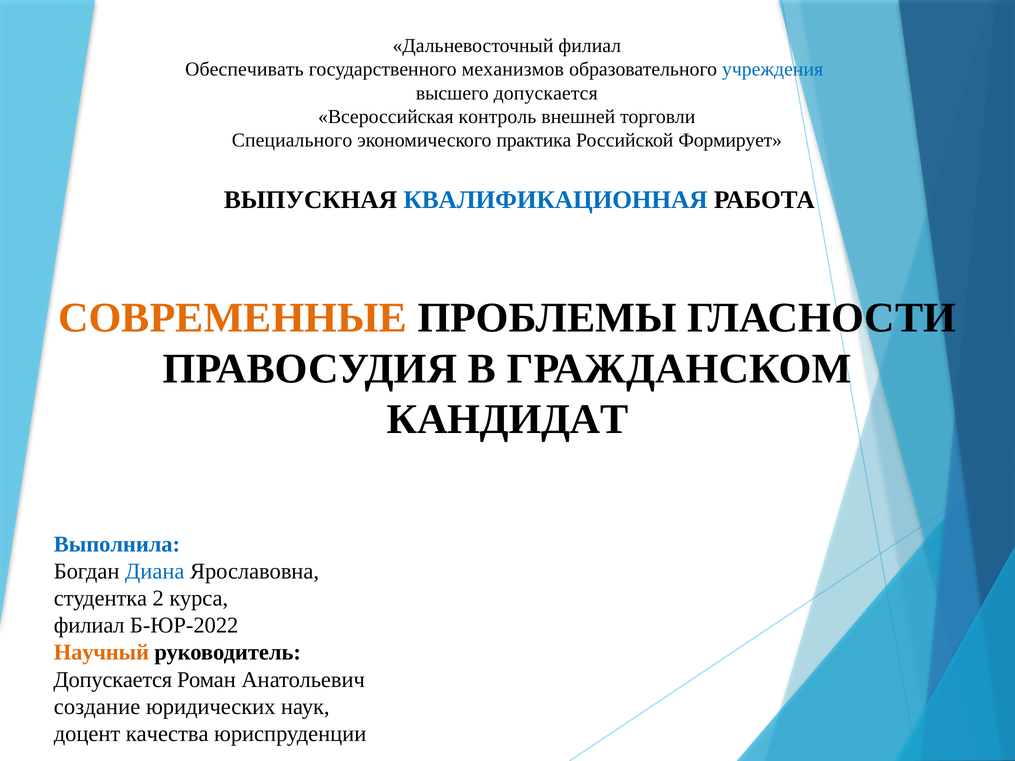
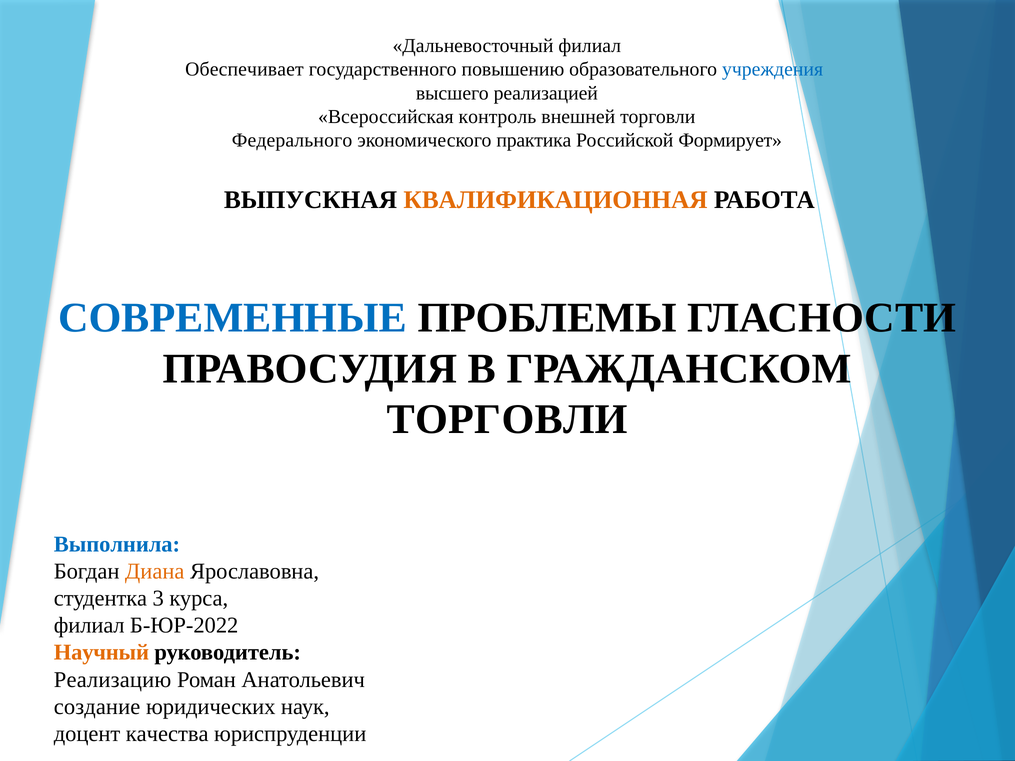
Обеспечивать: Обеспечивать -> Обеспечивает (244, 69)
механизмов: механизмов -> повышению (513, 69)
высшего допускается: допускается -> реализацией (546, 93)
Специального: Специального -> Федерального (292, 141)
КВАЛИФИКАЦИОННАЯ colour: blue -> orange (556, 200)
СОВРЕМЕННЫЕ colour: orange -> blue (233, 318)
КАНДИДАТ: КАНДИДАТ -> ТОРГОВЛИ (507, 420)
Диана colour: blue -> orange (155, 572)
2: 2 -> 3 (158, 599)
Допускается: Допускается -> Реализацию (113, 680)
